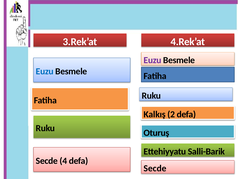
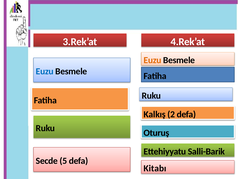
Euzu colour: purple -> orange (153, 60)
4: 4 -> 5 (63, 160)
Secde: Secde -> Kitabı (155, 168)
